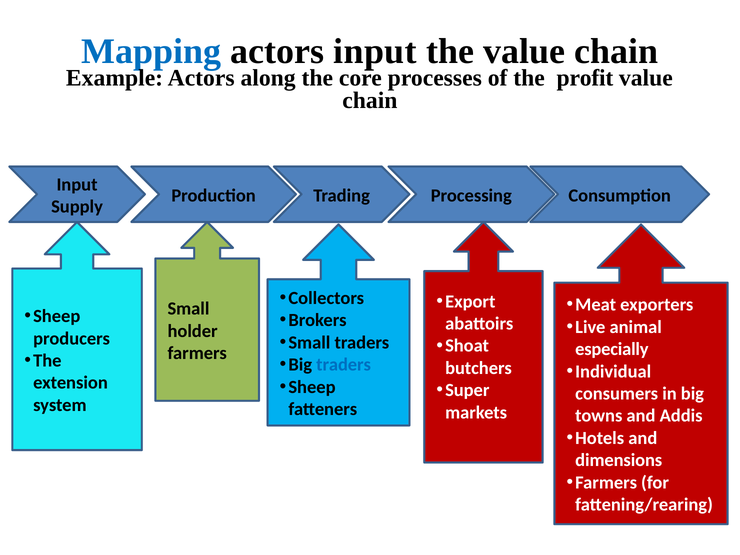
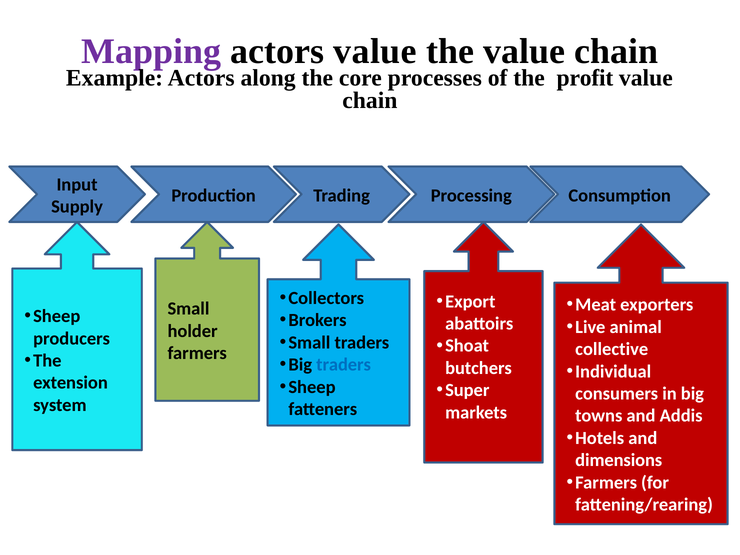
Mapping colour: blue -> purple (151, 51)
actors input: input -> value (375, 51)
especially: especially -> collective (612, 349)
